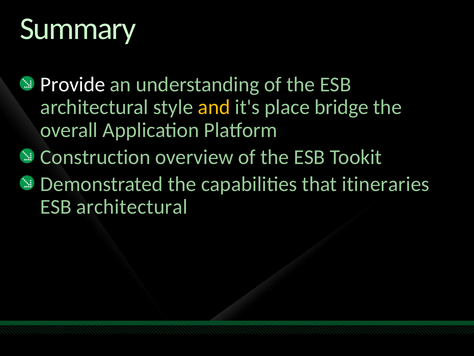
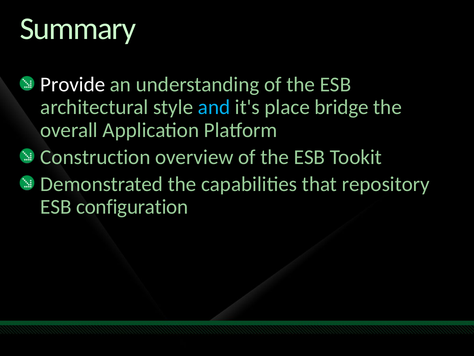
and colour: yellow -> light blue (214, 107)
itineraries: itineraries -> repository (386, 184)
architectural: architectural -> configuration (132, 207)
